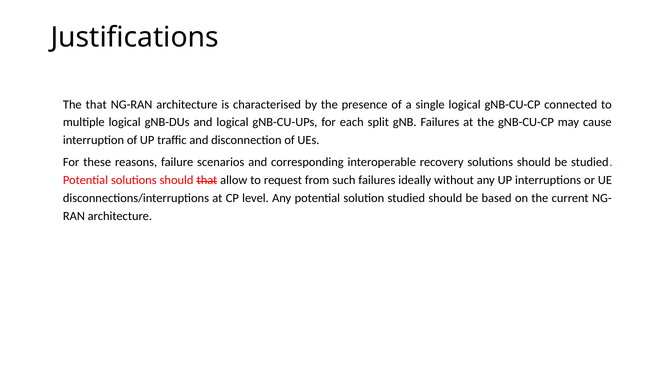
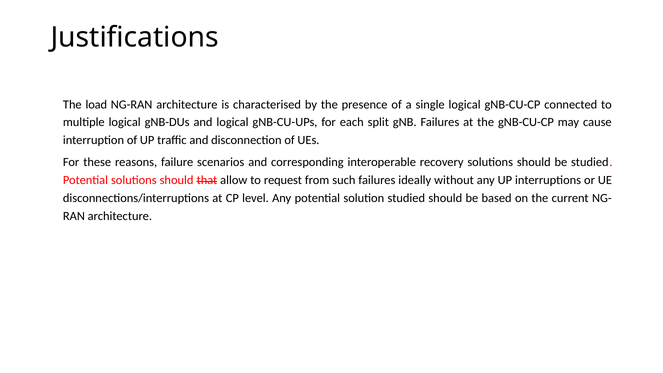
The that: that -> load (96, 104)
